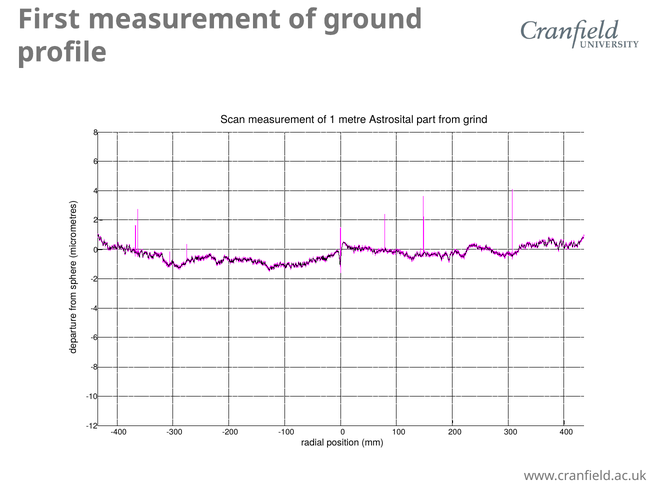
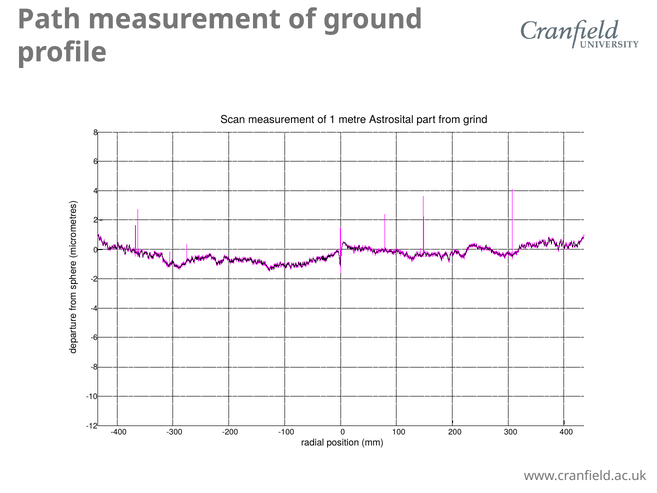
First: First -> Path (49, 19)
